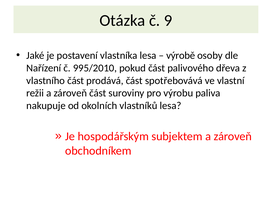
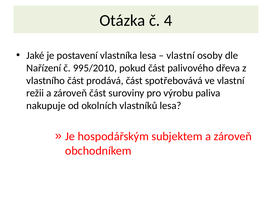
9: 9 -> 4 (168, 21)
výrobě: výrobě -> vlastní (181, 56)
